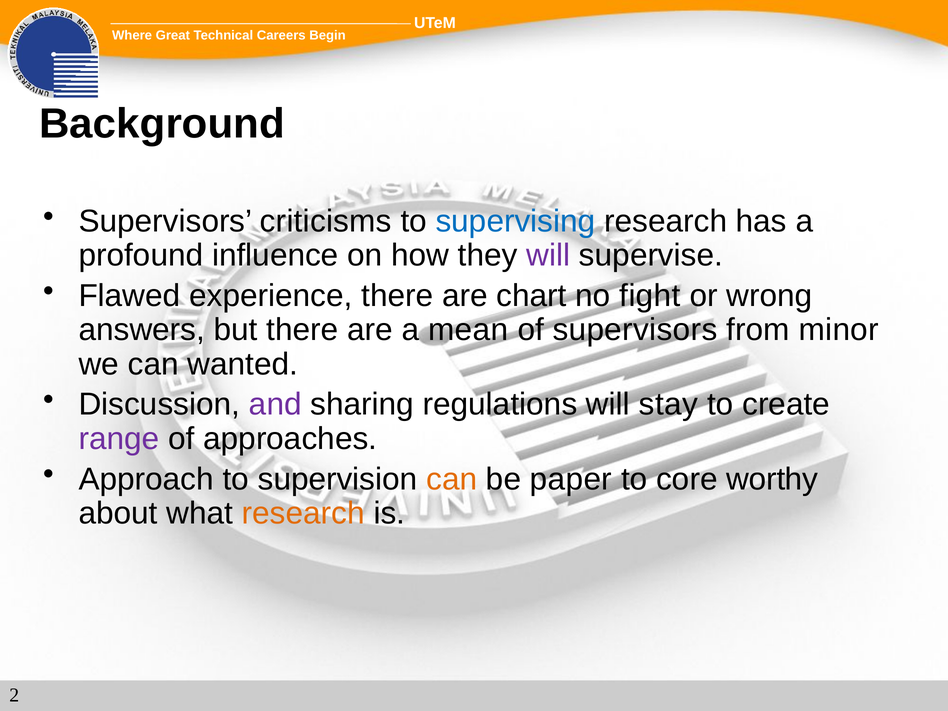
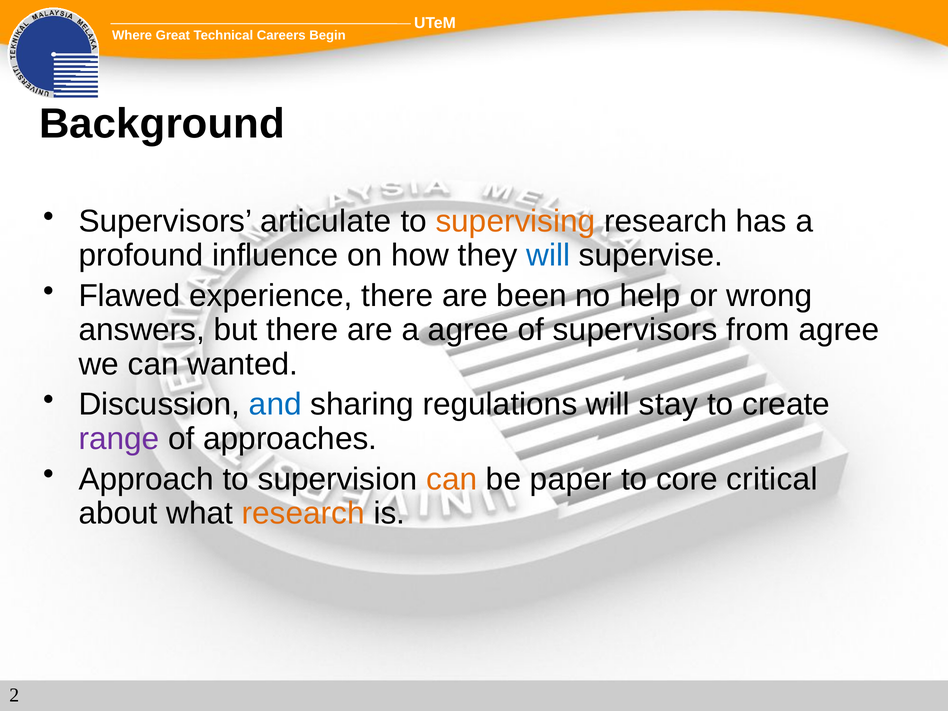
criticisms: criticisms -> articulate (326, 221)
supervising colour: blue -> orange (515, 221)
will colour: purple -> blue (548, 255)
chart: chart -> been (532, 296)
fight: fight -> help (650, 296)
a mean: mean -> agree (468, 330)
from minor: minor -> agree (839, 330)
and colour: purple -> blue (275, 405)
worthy: worthy -> critical (772, 479)
